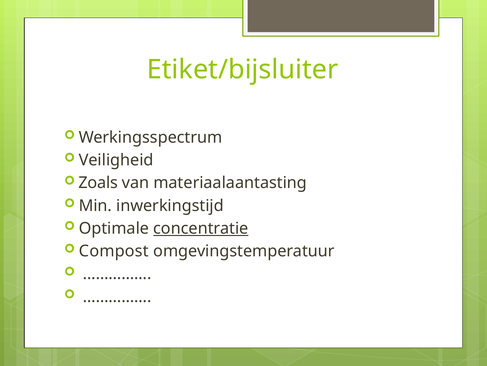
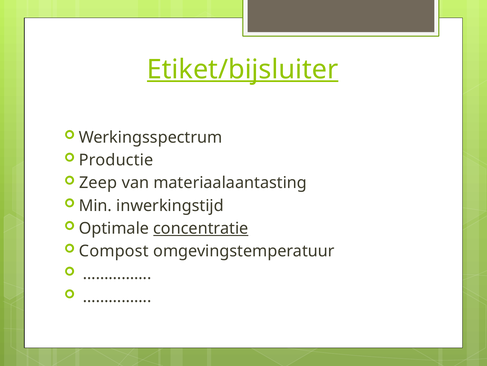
Etiket/bijsluiter underline: none -> present (243, 69)
Veiligheid: Veiligheid -> Productie (116, 160)
Zoals: Zoals -> Zeep (98, 183)
